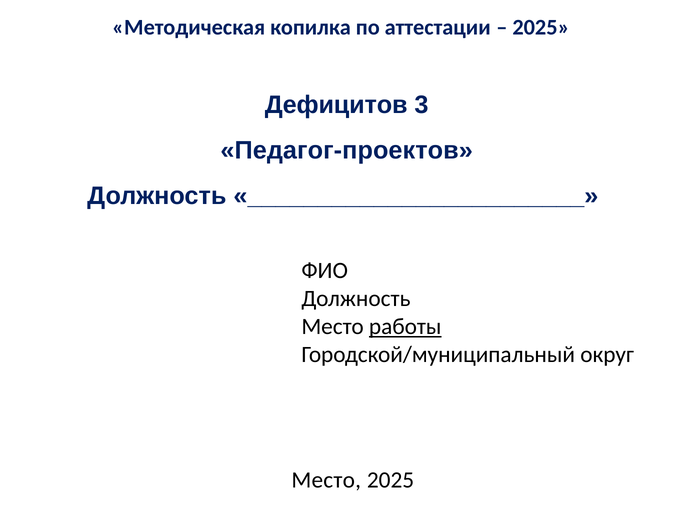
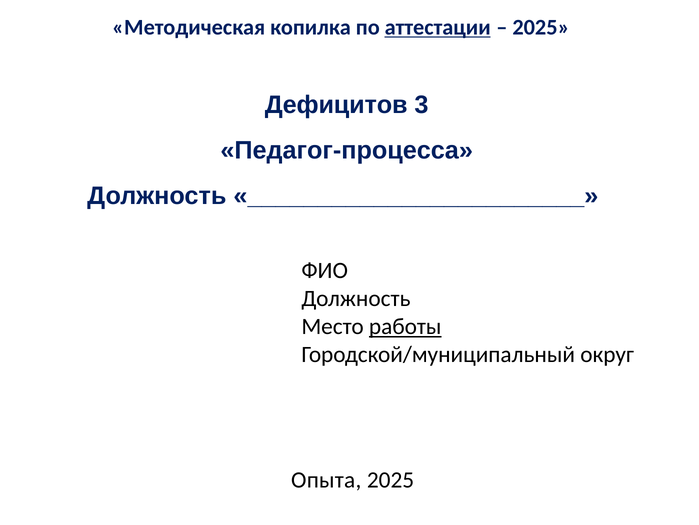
аттестации underline: none -> present (438, 27)
Педагог-проектов: Педагог-проектов -> Педагог-процесса (347, 150)
Место: Место -> Опыта (326, 479)
